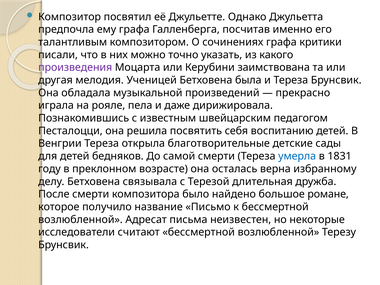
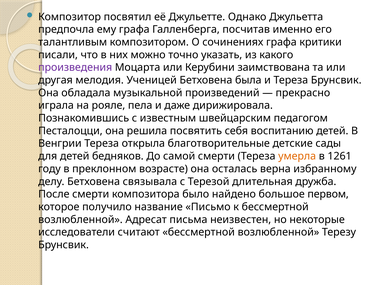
умерла colour: blue -> orange (297, 156)
1831: 1831 -> 1261 (340, 156)
романе: романе -> первом (328, 194)
